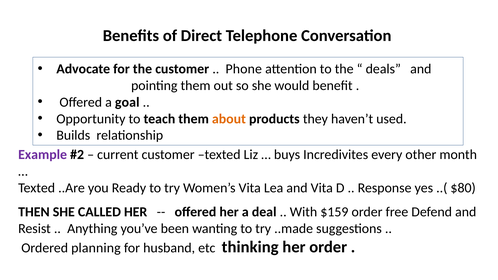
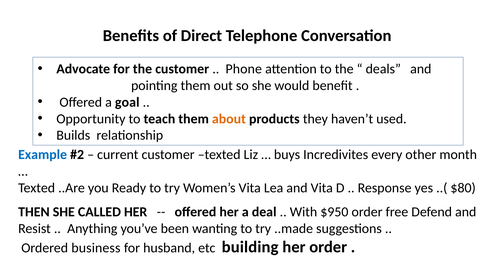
Example colour: purple -> blue (43, 155)
$159: $159 -> $950 (334, 212)
planning: planning -> business (96, 248)
thinking: thinking -> building (250, 247)
